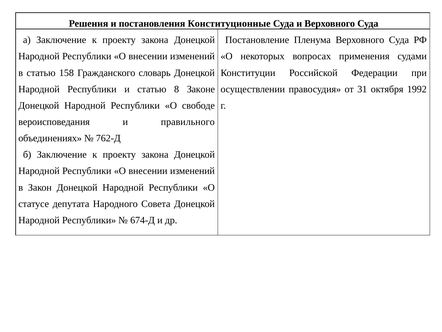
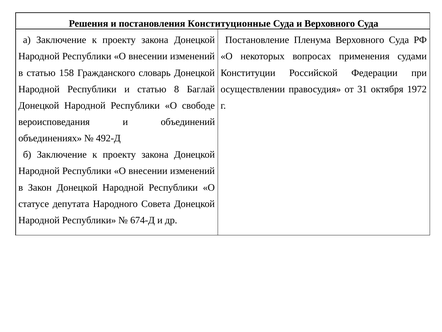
Законе: Законе -> Баглай (201, 89)
1992: 1992 -> 1972 (417, 89)
правильного: правильного -> объединений (188, 122)
762-Д: 762-Д -> 492-Д (108, 138)
